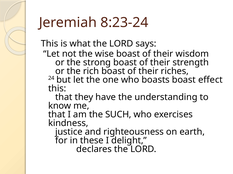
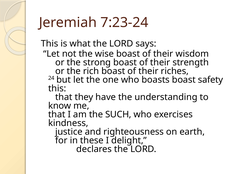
8:23-24: 8:23-24 -> 7:23-24 (124, 23)
effect: effect -> safety (211, 80)
